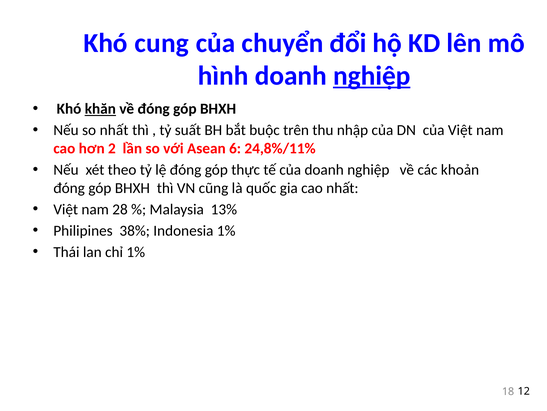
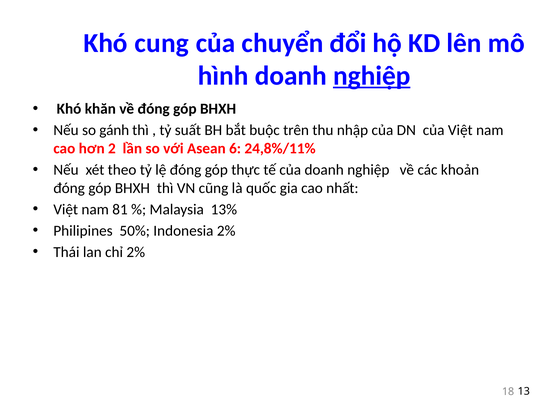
khăn underline: present -> none (100, 109)
so nhất: nhất -> gánh (114, 130)
28: 28 -> 81 (120, 209)
38%: 38% -> 50% (135, 230)
Indonesia 1%: 1% -> 2% (226, 230)
chỉ 1%: 1% -> 2% (136, 252)
12: 12 -> 13 (524, 391)
